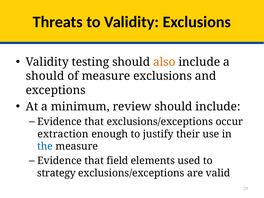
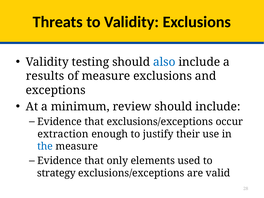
also colour: orange -> blue (164, 62)
should: should -> results (45, 76)
field: field -> only (117, 161)
